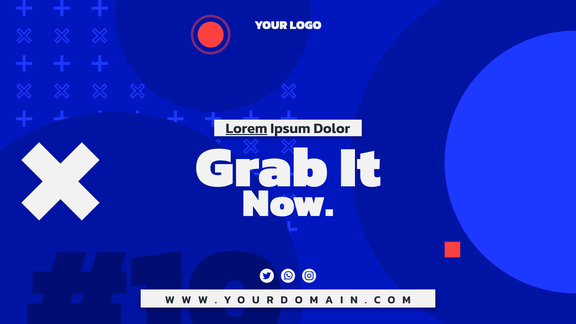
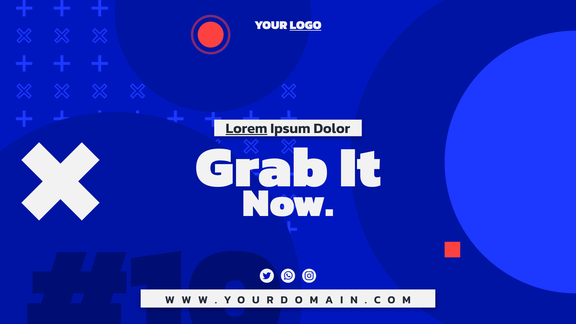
LOGO underline: none -> present (306, 25)
